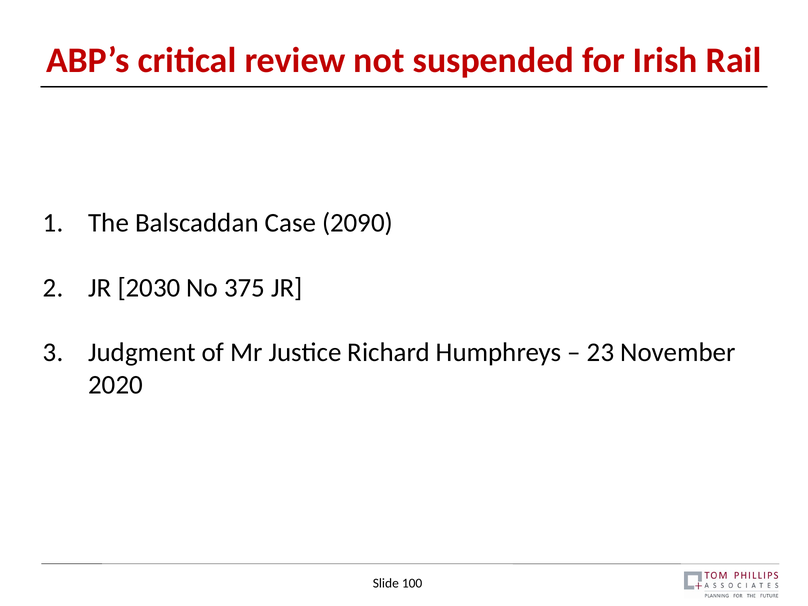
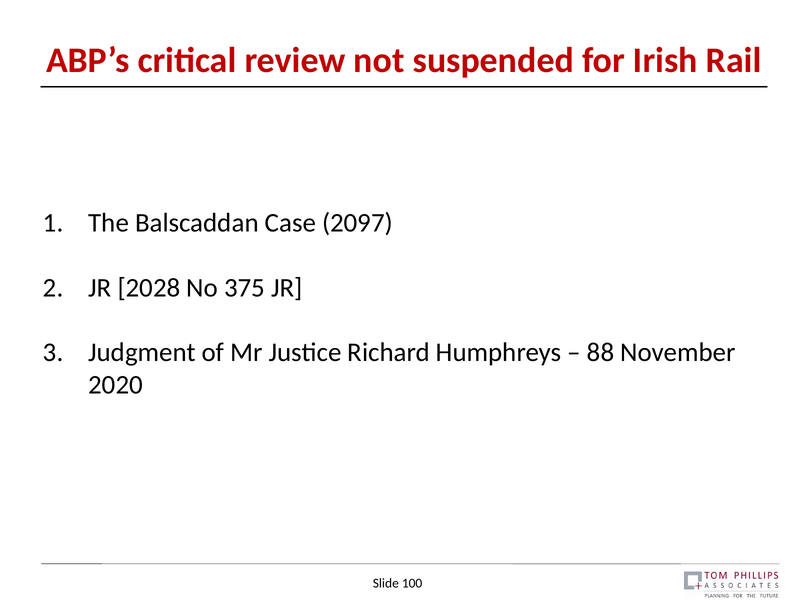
2090: 2090 -> 2097 (357, 223)
2030: 2030 -> 2028 (149, 288)
23: 23 -> 88 (601, 352)
